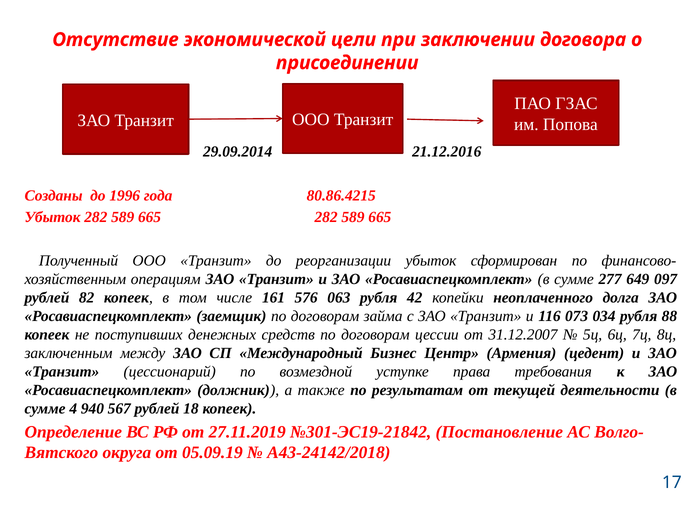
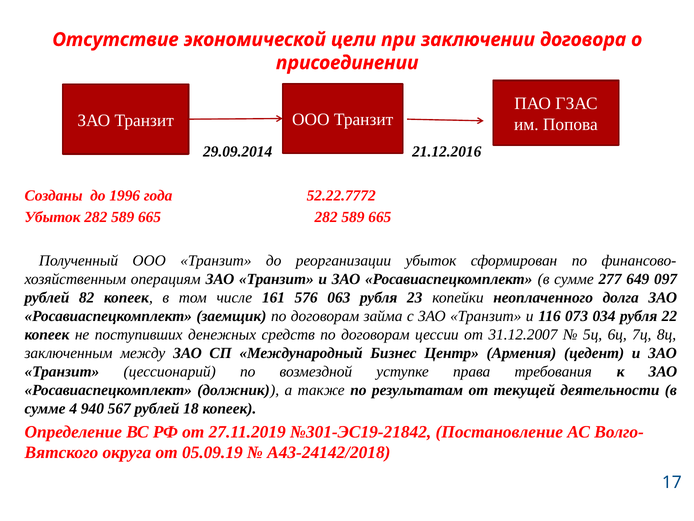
80.86.4215: 80.86.4215 -> 52.22.7772 (341, 195)
42: 42 -> 23 (415, 297)
88: 88 -> 22 (669, 316)
